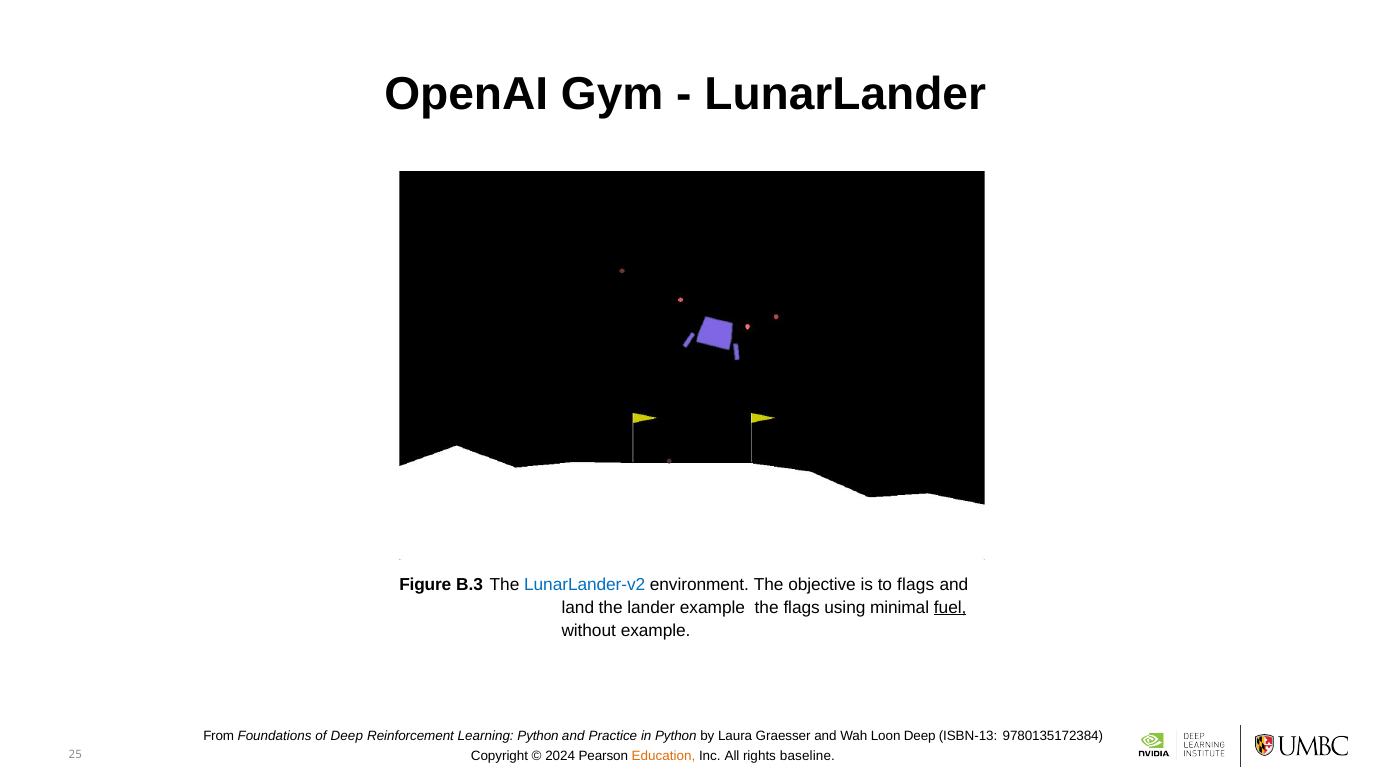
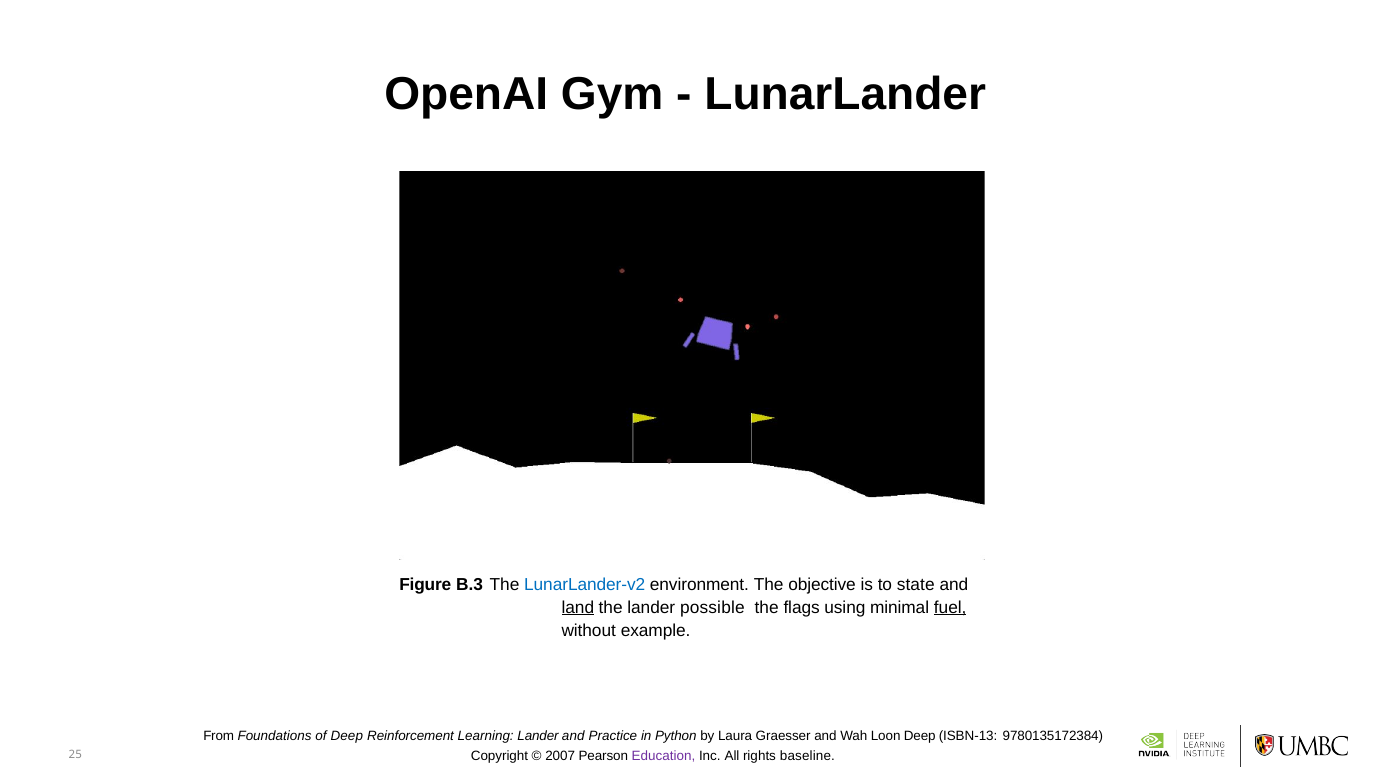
to flags: flags -> state (916, 584)
land underline: none -> present (578, 607)
lander example: example -> possible (712, 607)
Learning Python: Python -> Lander (538, 736)
2024: 2024 -> 2007 (560, 756)
Education colour: orange -> purple (663, 756)
